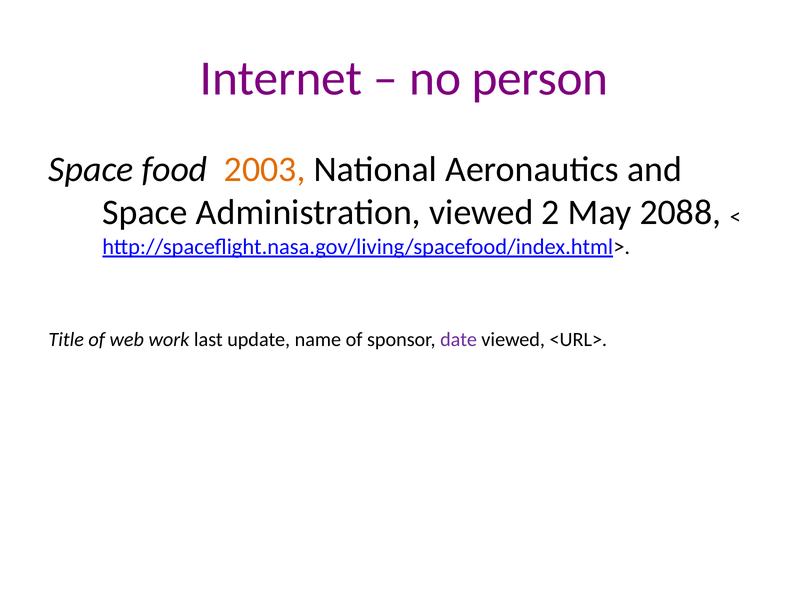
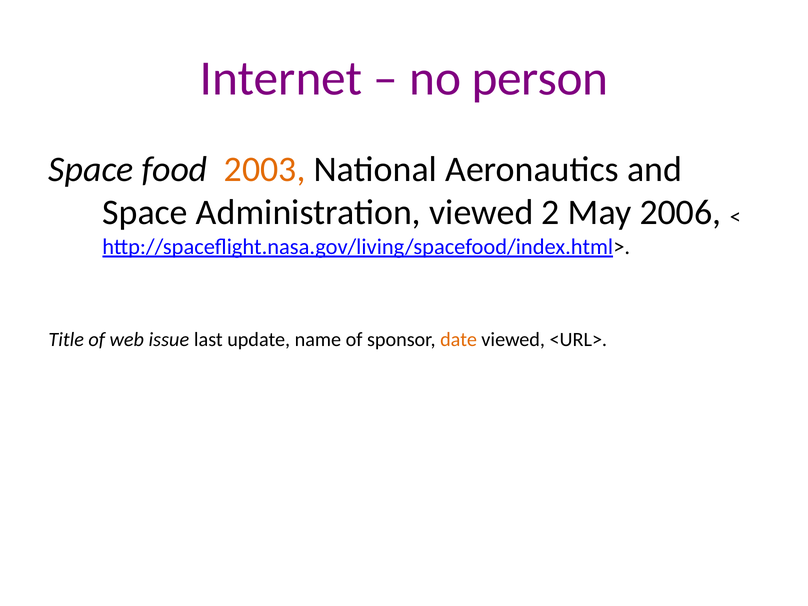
2088: 2088 -> 2006 (680, 213)
work: work -> issue (169, 340)
date colour: purple -> orange (459, 340)
